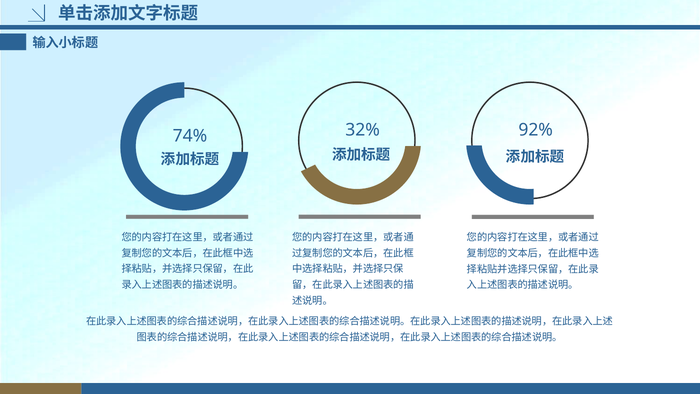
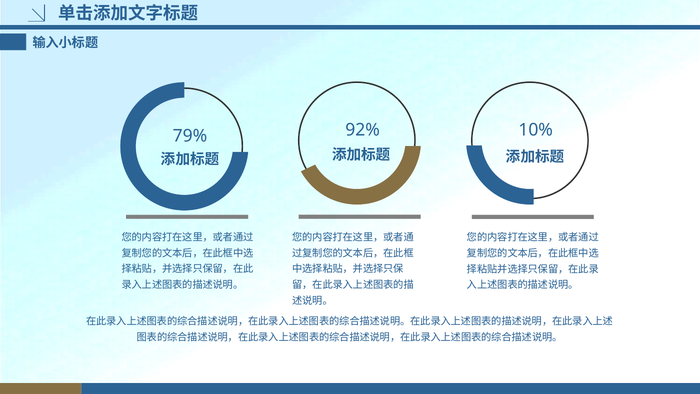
32%: 32% -> 92% (363, 130)
92%: 92% -> 10% (536, 130)
74%: 74% -> 79% (190, 136)
